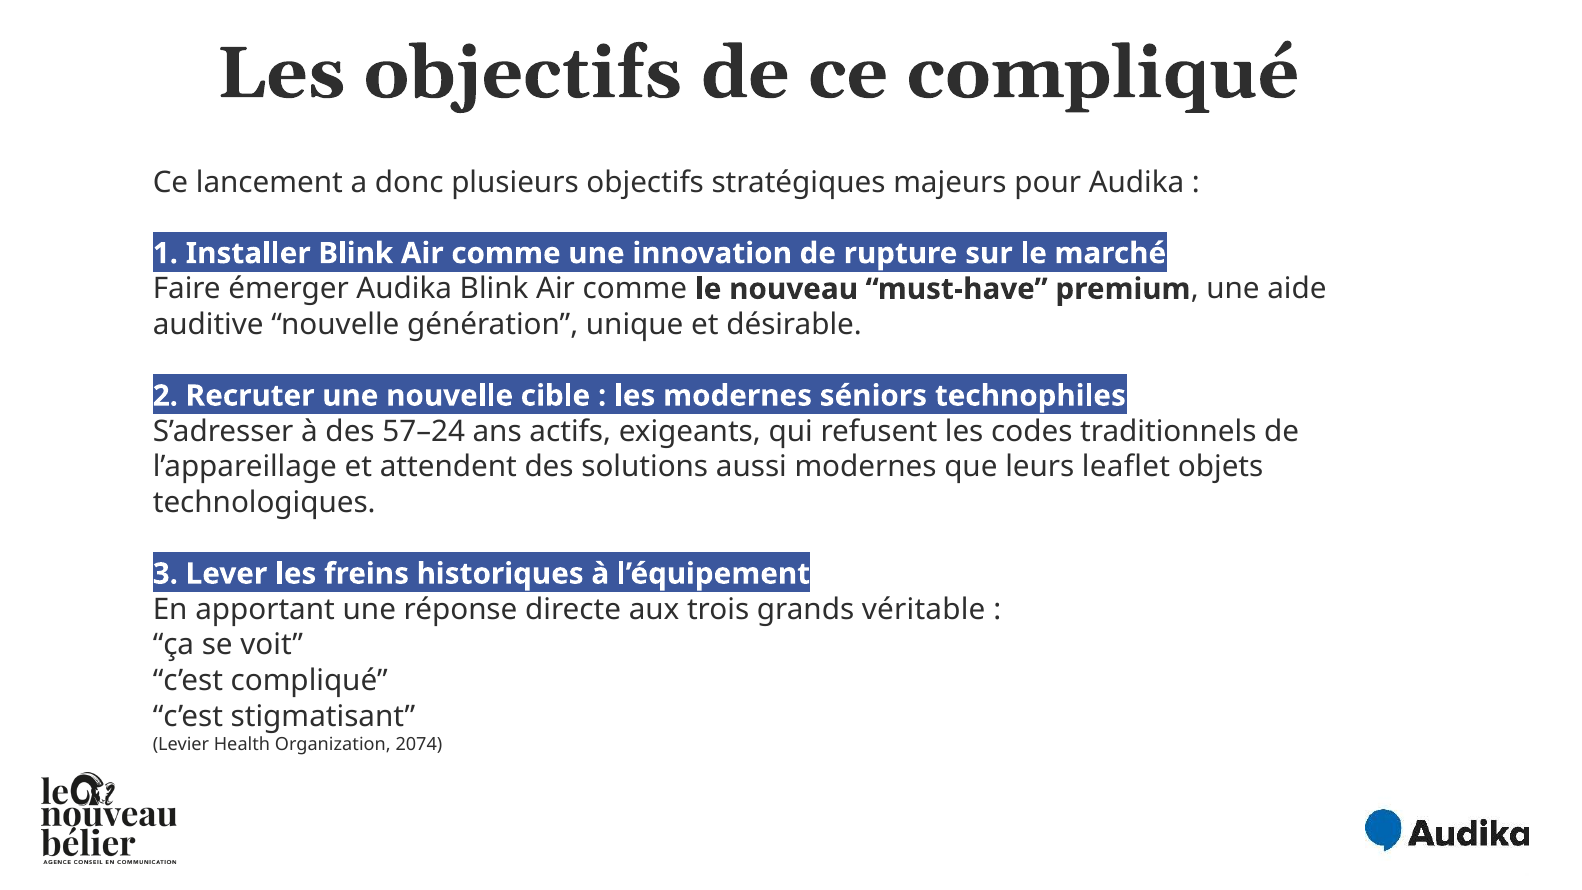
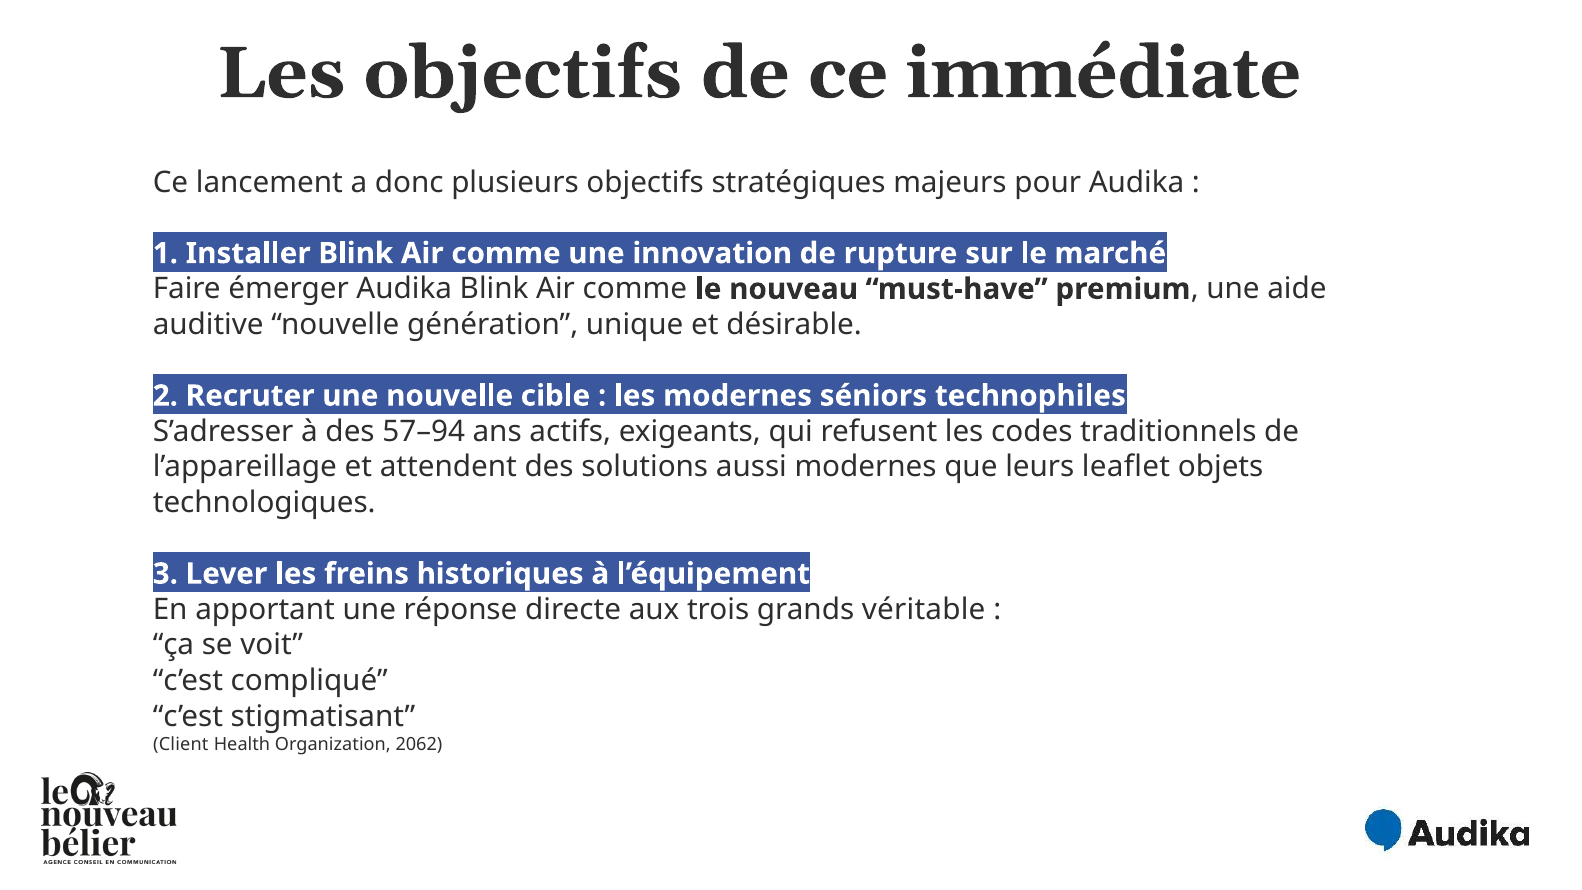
ce compliqué: compliqué -> immédiate (1103, 73)
57–24: 57–24 -> 57–94 (424, 431)
Levier: Levier -> Client (181, 744)
2074: 2074 -> 2062 (419, 744)
